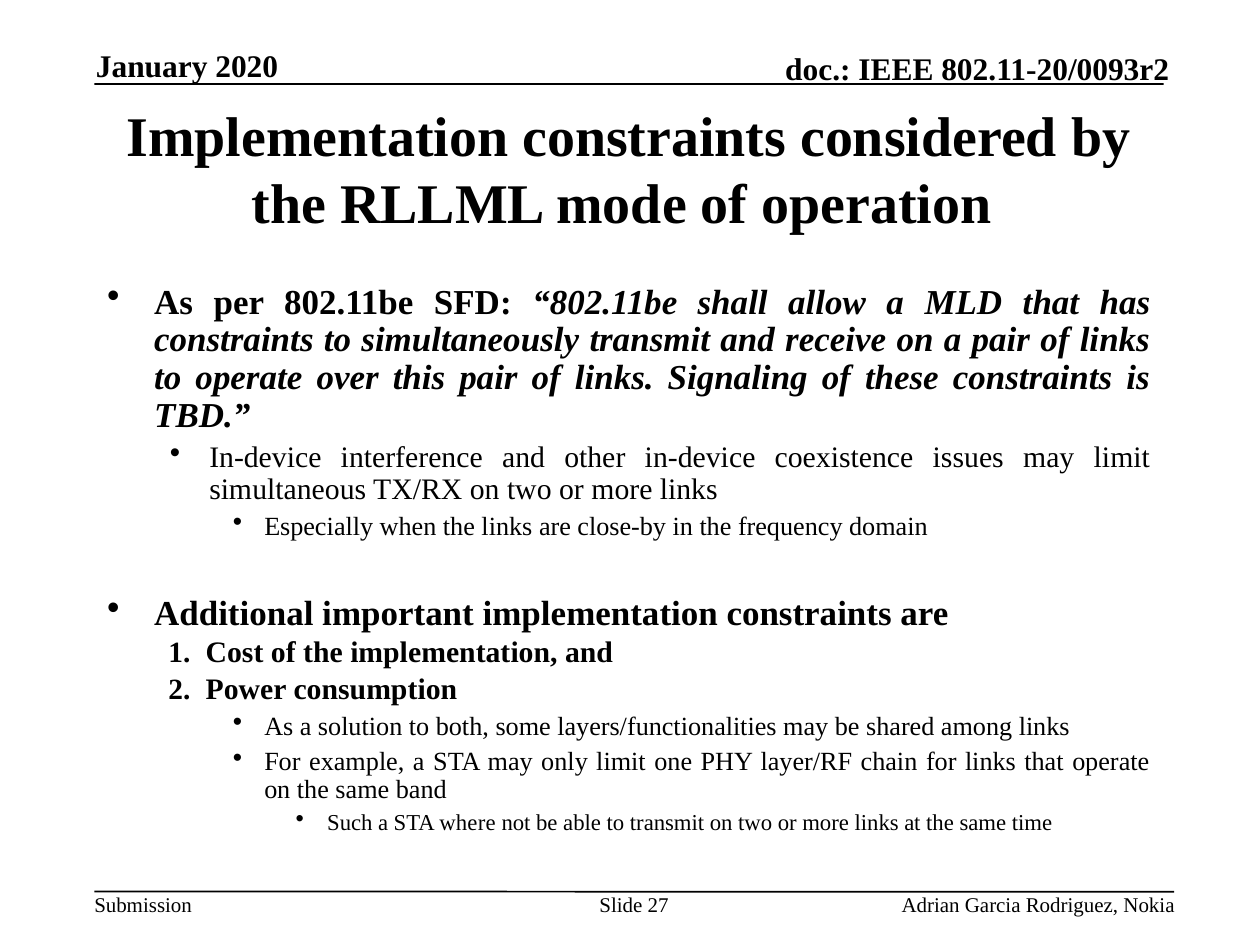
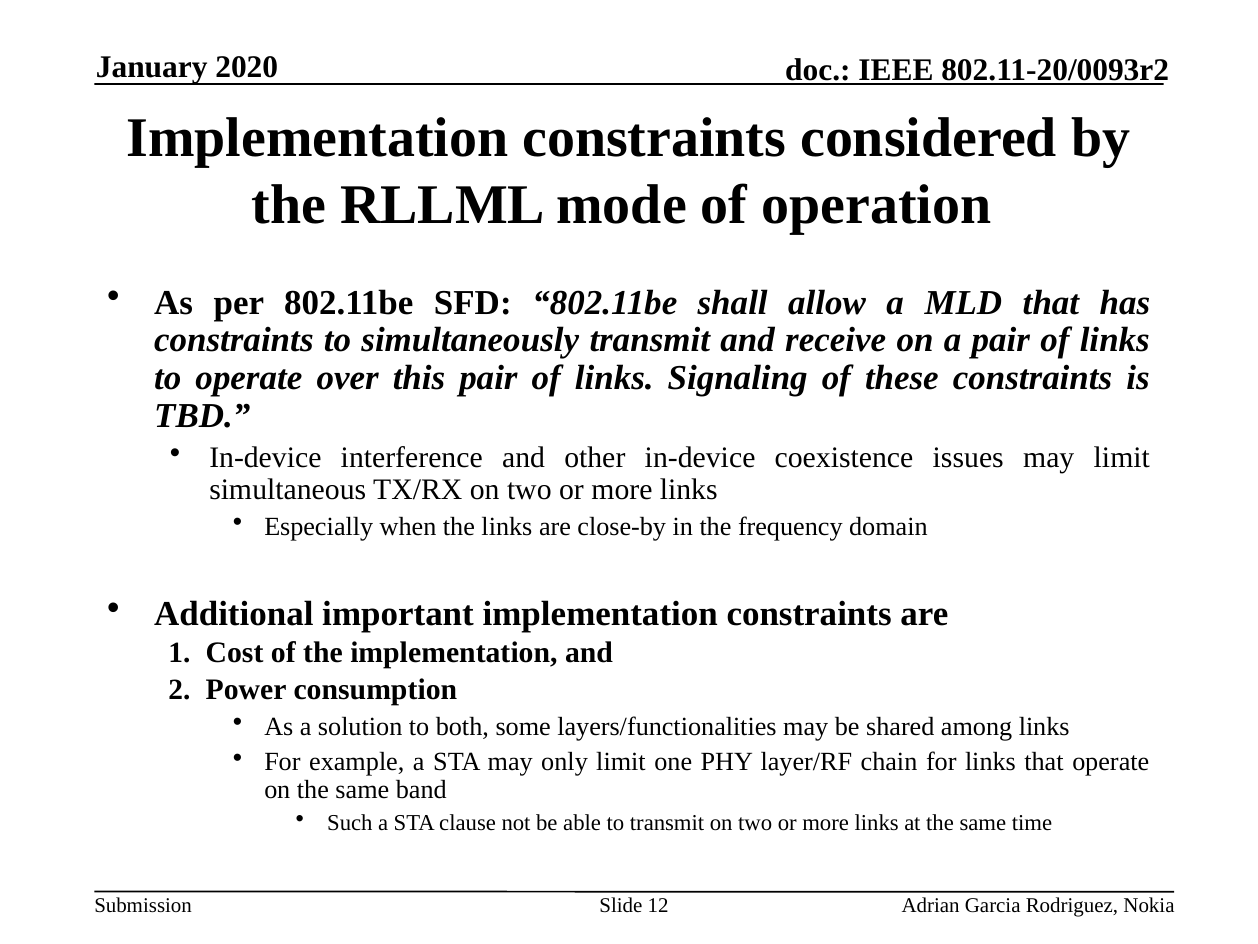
where: where -> clause (468, 822)
27: 27 -> 12 (658, 905)
